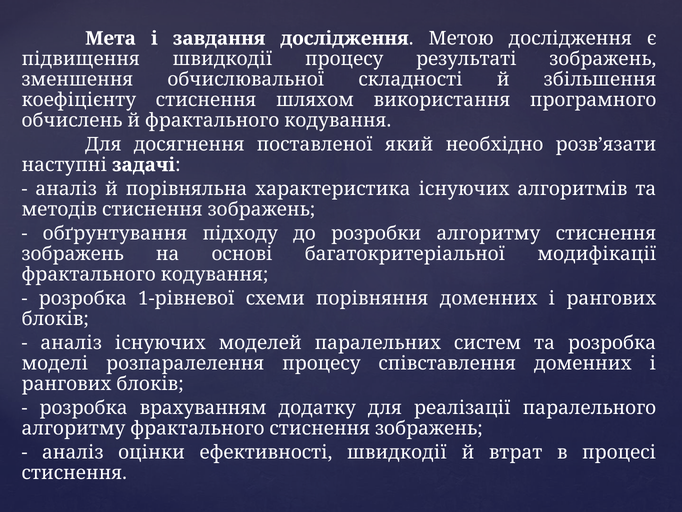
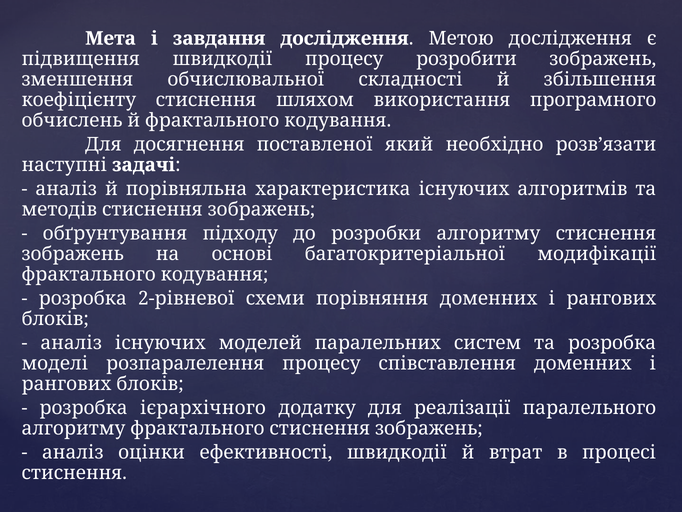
результаті: результаті -> розробити (466, 59)
1-рівневої: 1-рівневої -> 2-рівневої (186, 298)
врахуванням: врахуванням -> ієрархічного (203, 408)
